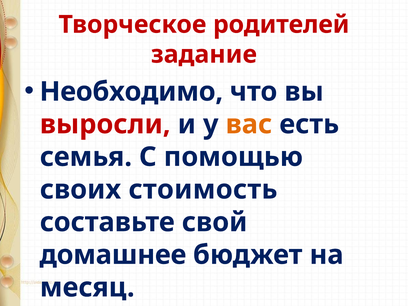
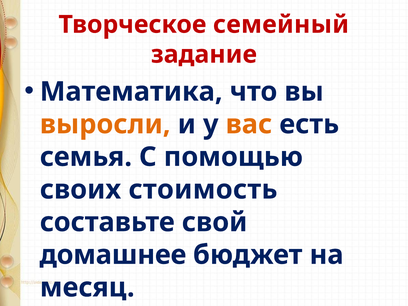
родителей: родителей -> семейный (281, 25)
Необходимо: Необходимо -> Математика (131, 92)
выросли colour: red -> orange (105, 124)
